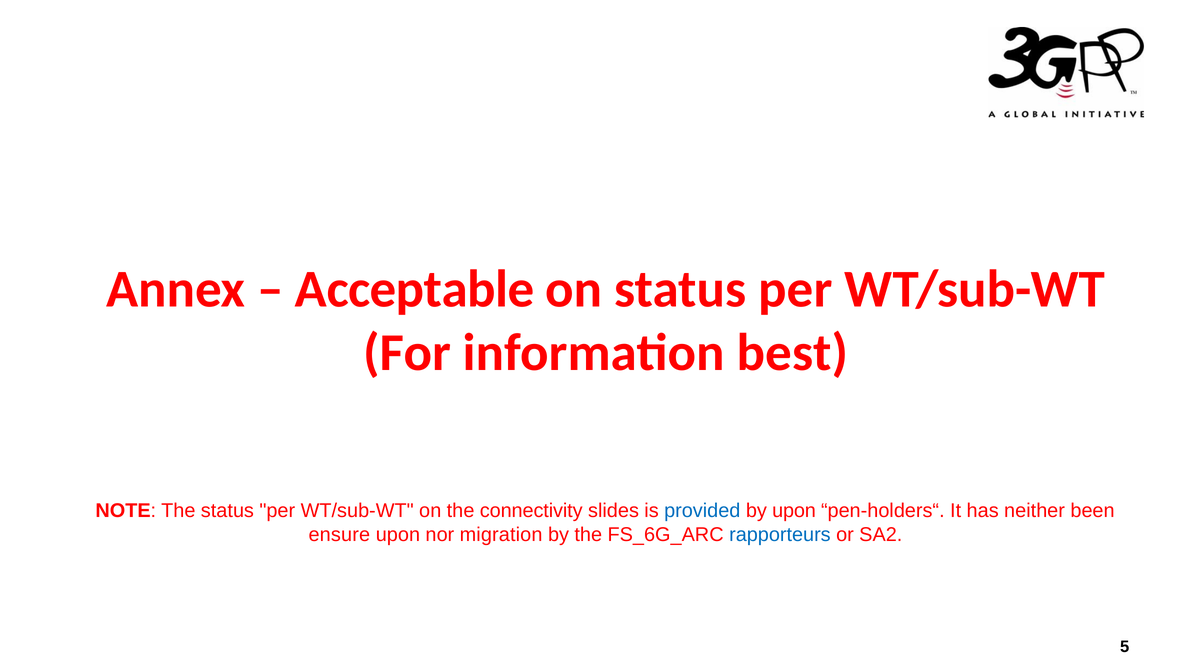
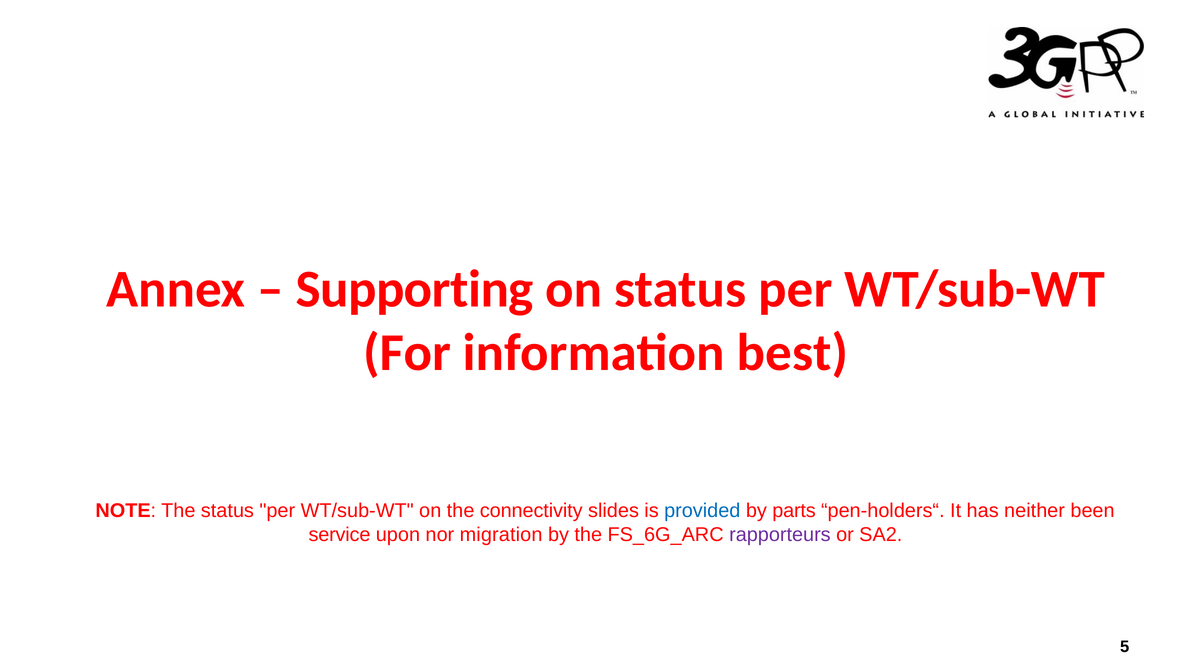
Acceptable: Acceptable -> Supporting (415, 289)
by upon: upon -> parts (794, 511)
ensure: ensure -> service (339, 534)
rapporteurs colour: blue -> purple (780, 534)
